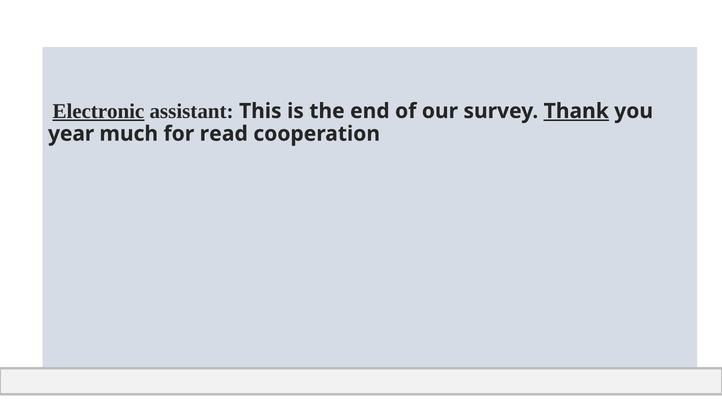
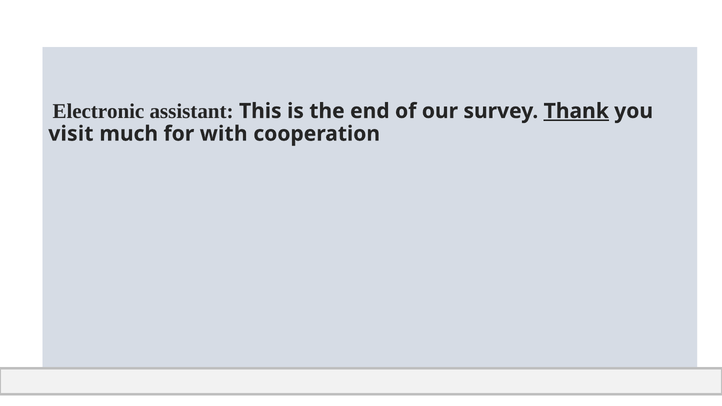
Electronic underline: present -> none (98, 111)
year: year -> visit (71, 134)
read: read -> with (224, 134)
